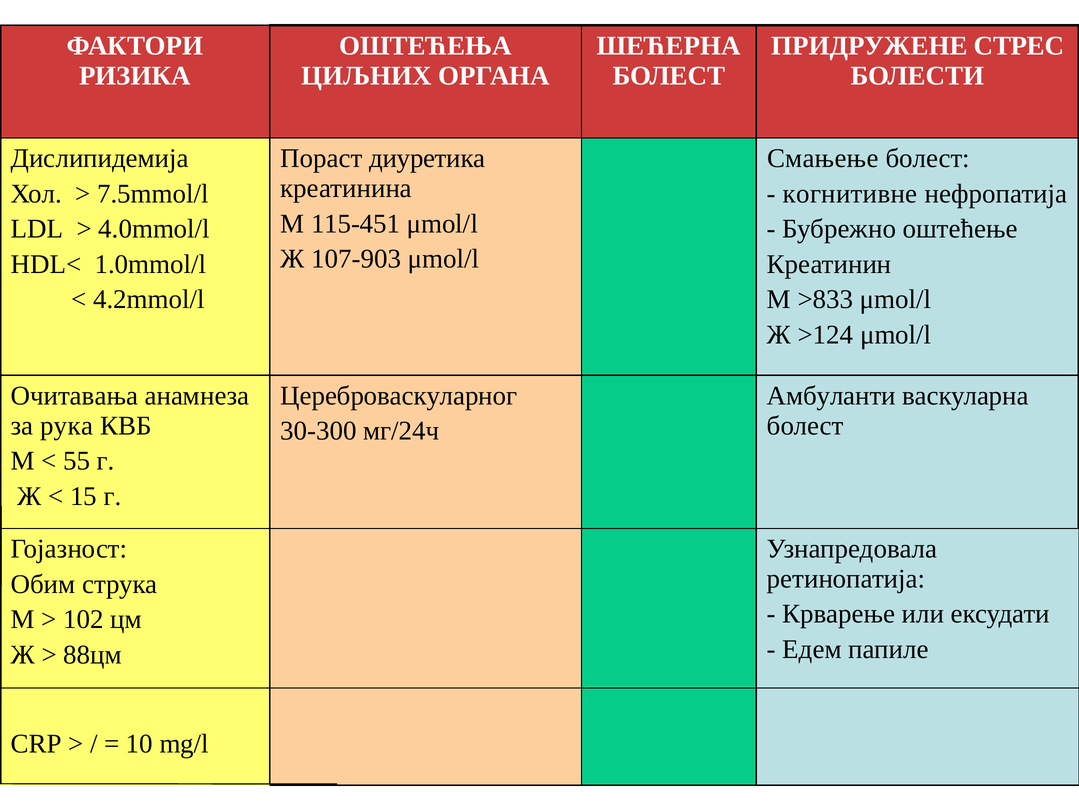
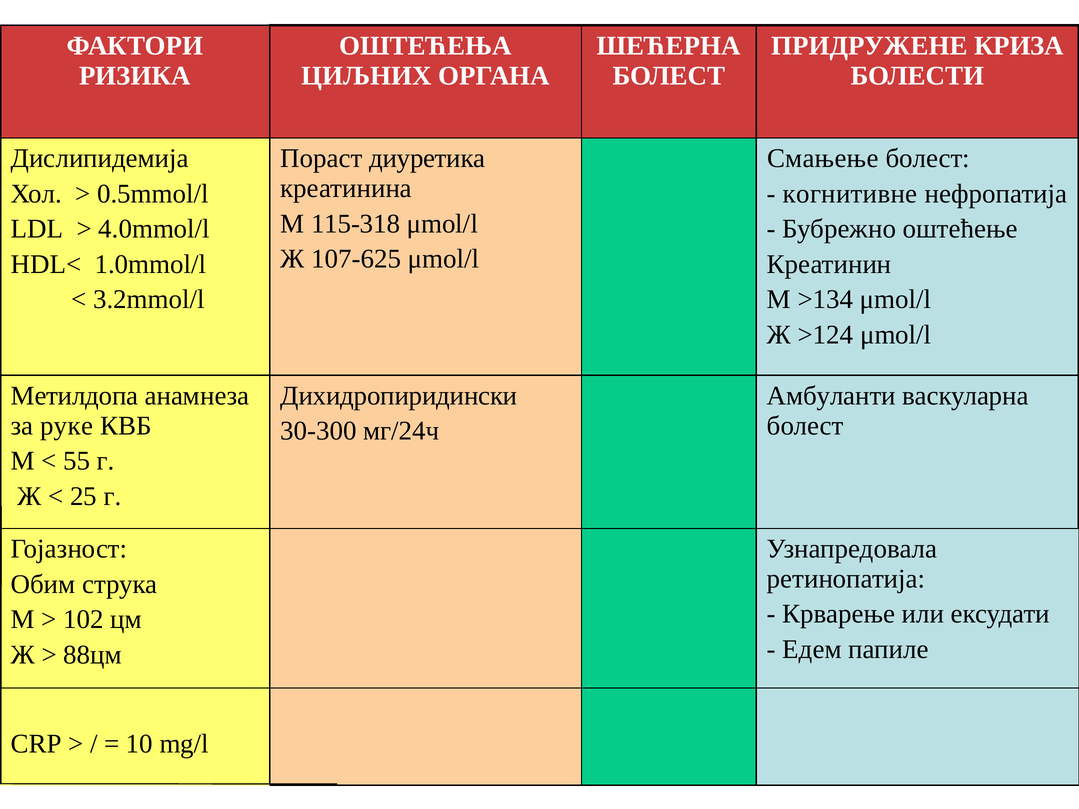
СТРЕС: СТРЕС -> КРИЗА (1019, 46)
7.5mmol/l: 7.5mmol/l -> 0.5mmol/l (153, 194)
115-451: 115-451 -> 115-318 (356, 224)
107-903: 107-903 -> 107-625 (356, 259)
4.2mmol/l: 4.2mmol/l -> 3.2mmol/l (149, 300)
>833: >833 -> >134 (825, 300)
Очитавања: Очитавања -> Метилдопа (74, 396)
Цереброваскуларног: Цереброваскуларног -> Дихидропиридински (399, 396)
рука: рука -> руке (67, 426)
15: 15 -> 25 (83, 496)
